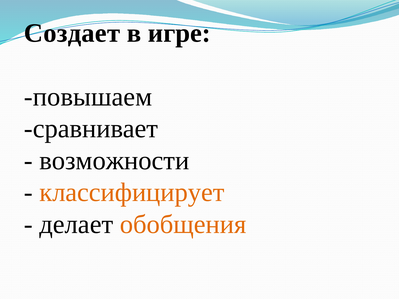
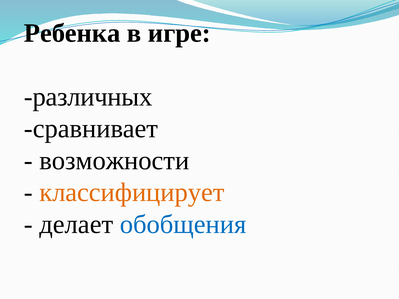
Создает: Создает -> Ребенка (72, 33)
повышаем: повышаем -> различных (88, 97)
обобщения colour: orange -> blue (183, 225)
